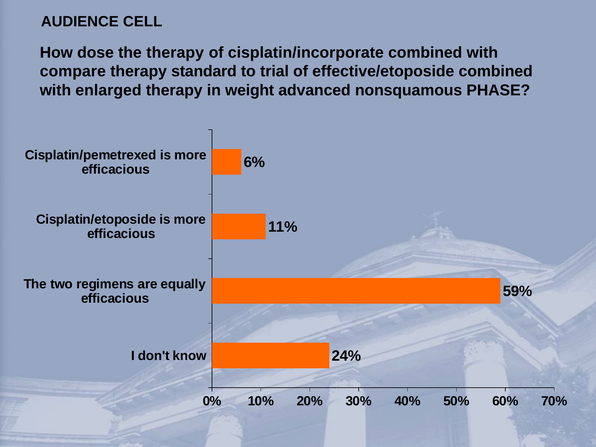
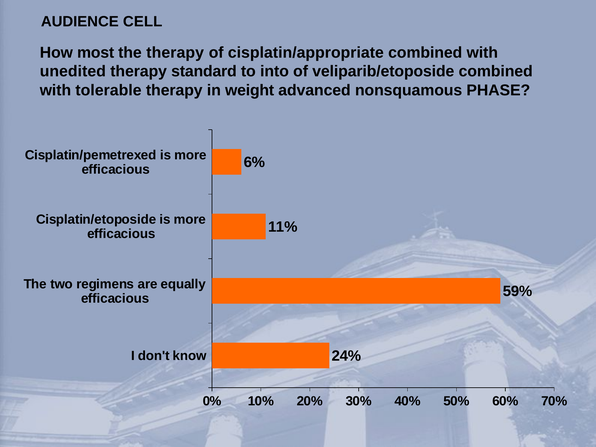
dose: dose -> most (96, 53)
cisplatin/incorporate: cisplatin/incorporate -> cisplatin/appropriate (306, 53)
compare: compare -> unedited (73, 71)
trial: trial -> into (274, 71)
effective/etoposide: effective/etoposide -> veliparib/etoposide (383, 71)
enlarged: enlarged -> tolerable (108, 90)
